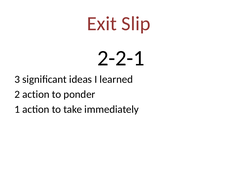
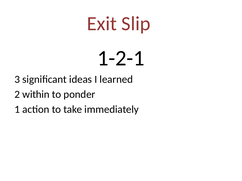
2-2-1: 2-2-1 -> 1-2-1 (121, 58)
2 action: action -> within (36, 95)
